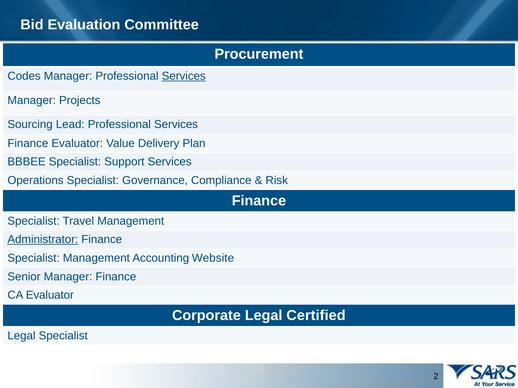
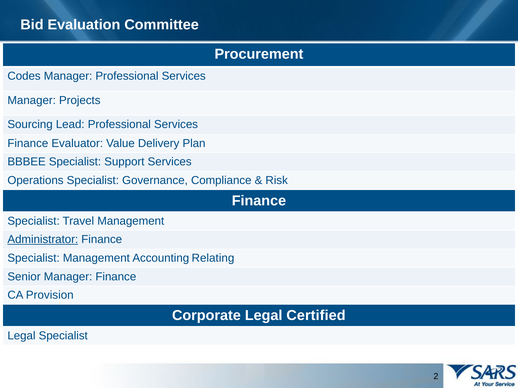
Services underline: present -> none (184, 76)
Website: Website -> Relating (213, 258)
CA Evaluator: Evaluator -> Provision (50, 295)
